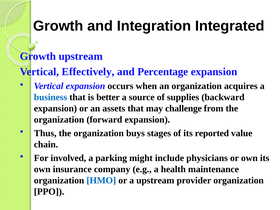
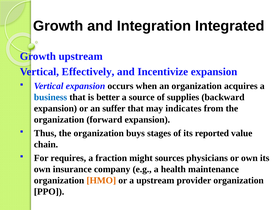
Percentage: Percentage -> Incentivize (163, 72)
assets: assets -> suffer (114, 108)
challenge: challenge -> indicates (183, 108)
involved: involved -> requires (68, 158)
parking: parking -> fraction (111, 158)
include: include -> sources (170, 158)
HMO colour: blue -> orange (101, 180)
